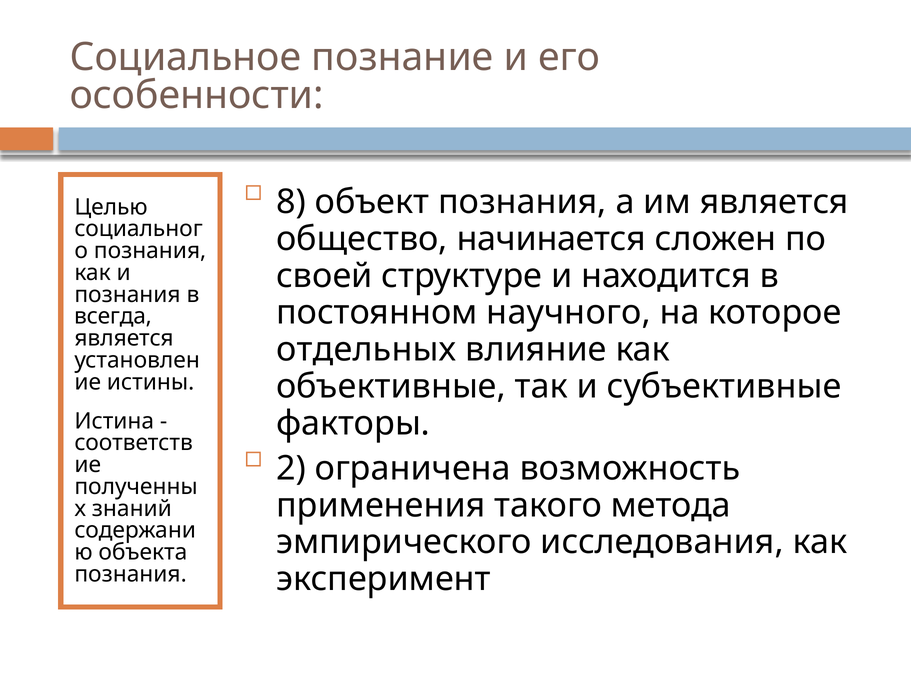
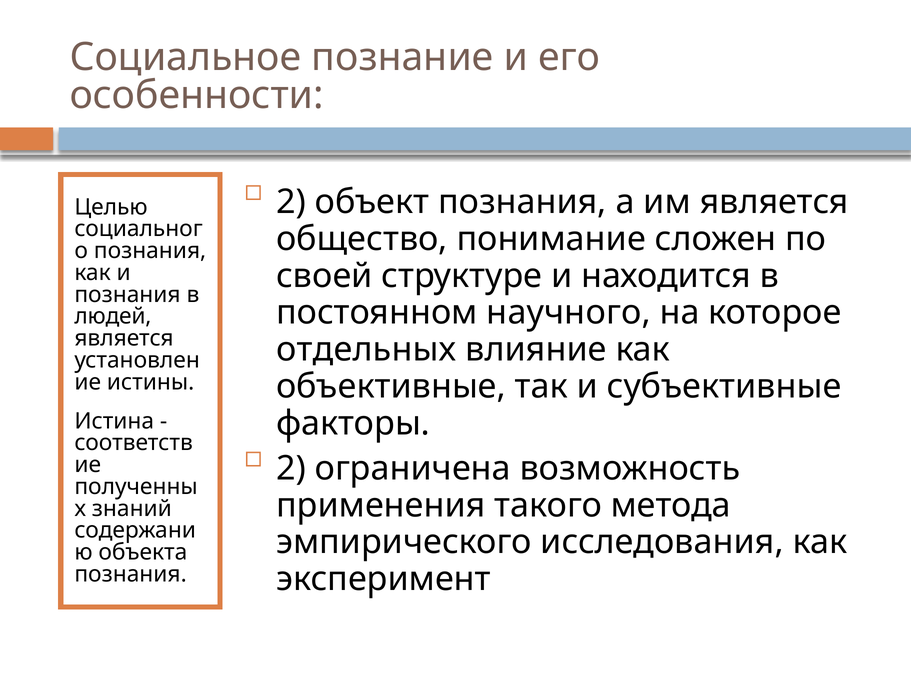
8: 8 -> 2 (291, 202)
начинается: начинается -> понимание (551, 239)
всегда: всегда -> людей (113, 317)
